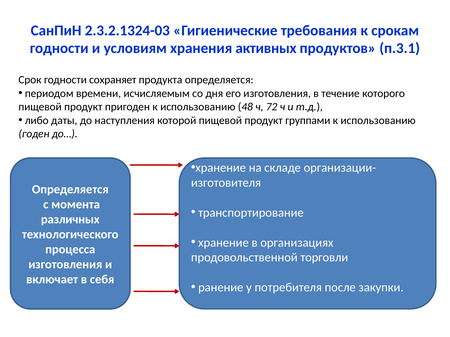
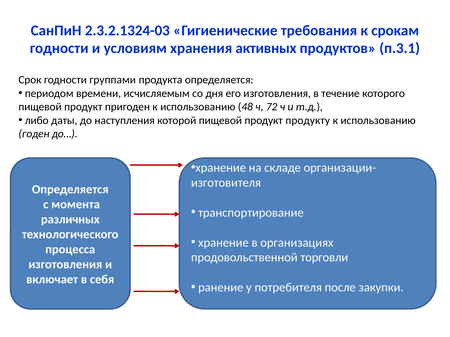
сохраняет: сохраняет -> группами (113, 80)
группами: группами -> продукту (308, 121)
